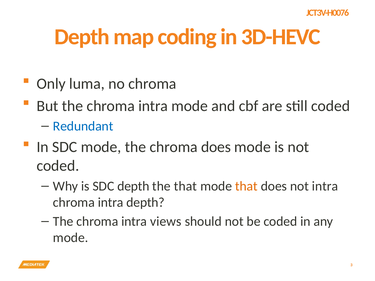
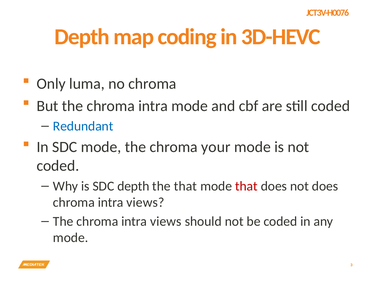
chroma does: does -> your (216, 147)
that colour: orange -> red (246, 186)
not intra: intra -> does (325, 186)
depth: depth -> views (145, 202)
